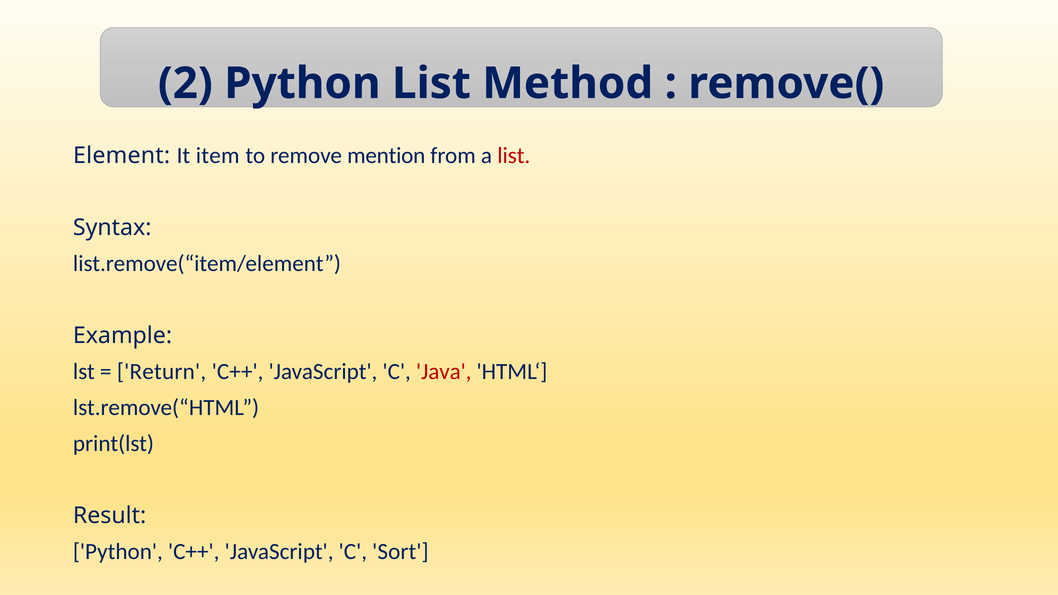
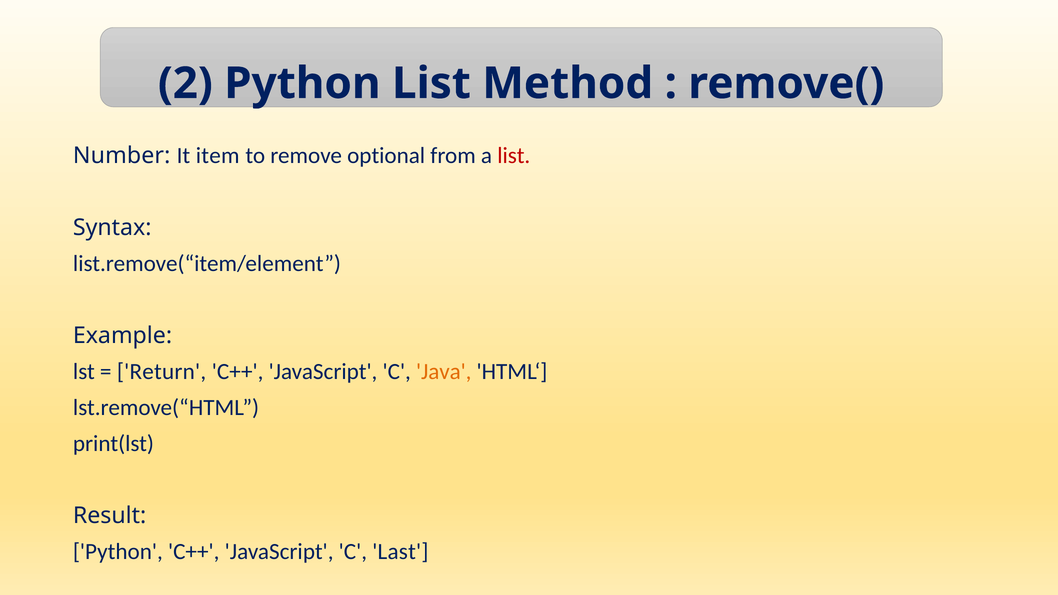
Element: Element -> Number (122, 155)
mention: mention -> optional (386, 155)
Java colour: red -> orange (444, 372)
Sort: Sort -> Last (400, 552)
